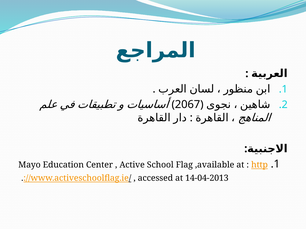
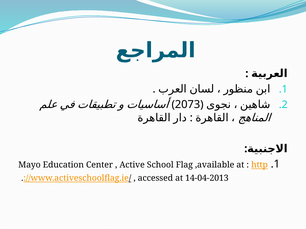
2067: 2067 -> 2073 (188, 105)
